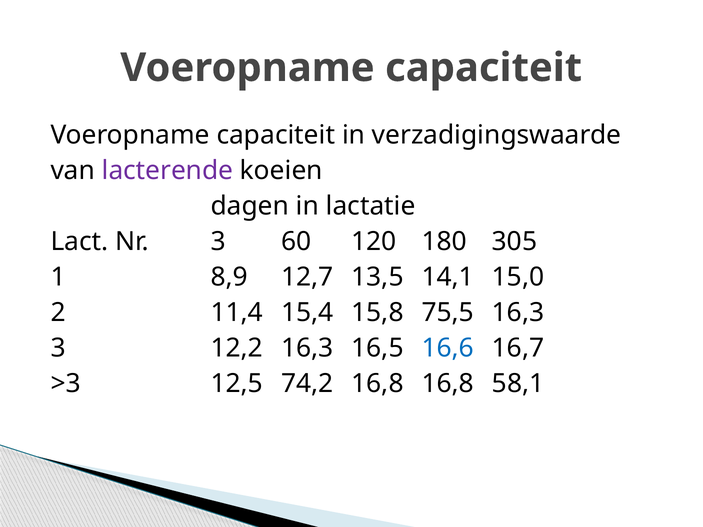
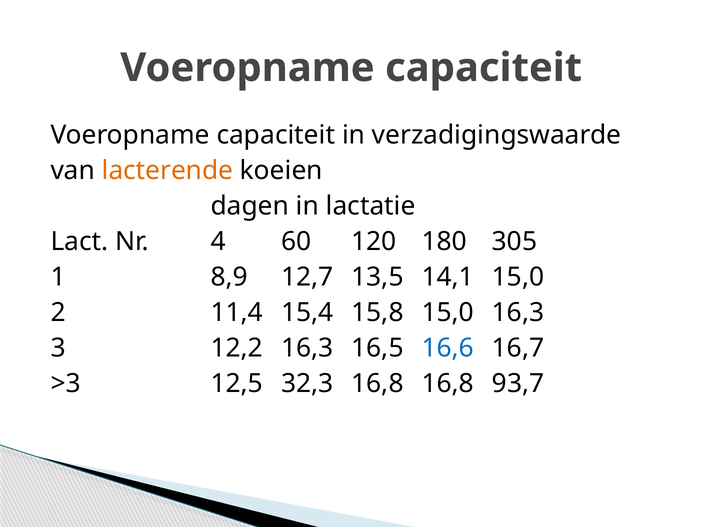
lacterende colour: purple -> orange (167, 171)
Nr 3: 3 -> 4 (218, 242)
15,8 75,5: 75,5 -> 15,0 (448, 313)
74,2: 74,2 -> 32,3 (307, 384)
58,1: 58,1 -> 93,7 (518, 384)
